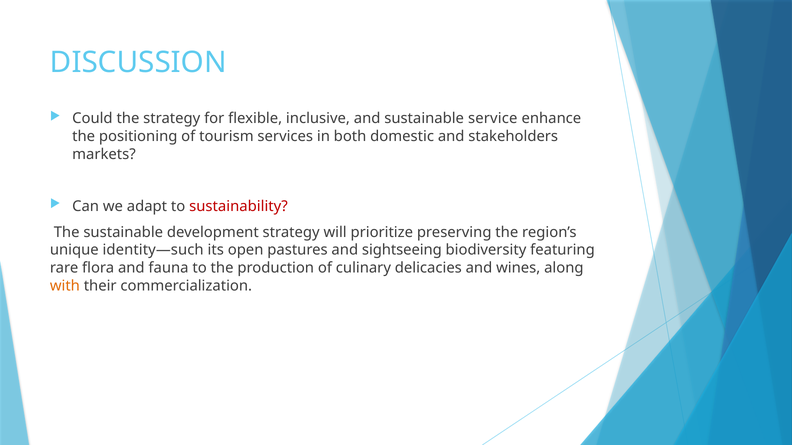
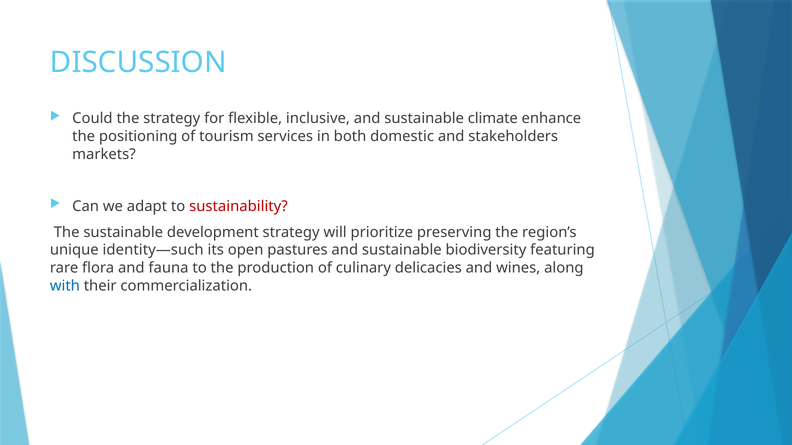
service: service -> climate (493, 119)
pastures and sightseeing: sightseeing -> sustainable (402, 250)
with colour: orange -> blue (65, 286)
